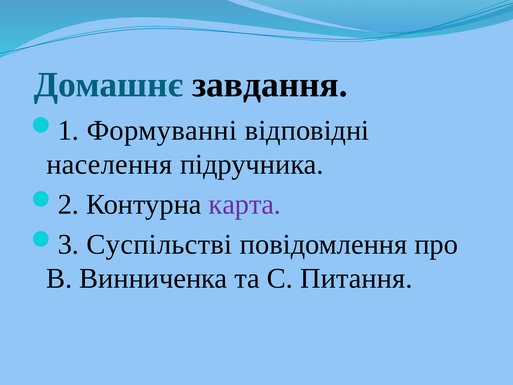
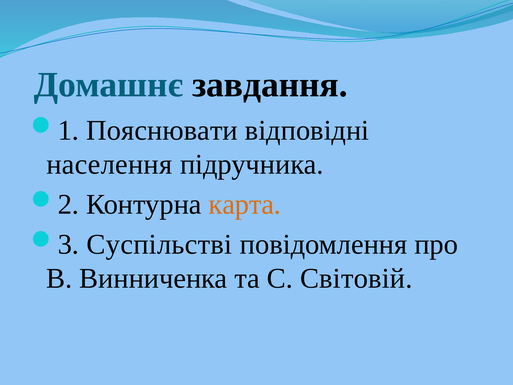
Формуванні: Формуванні -> Пояснювати (162, 130)
карта colour: purple -> orange (245, 204)
Питання: Питання -> Світовій (356, 278)
